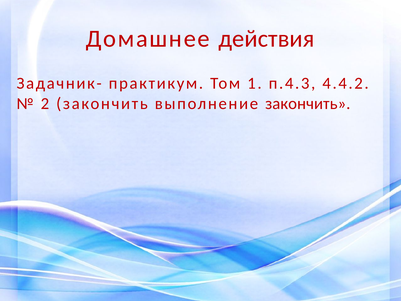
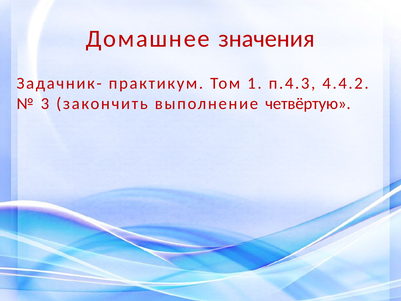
действия: действия -> значения (267, 39)
2: 2 -> 3 (45, 103)
выполнение закончить: закончить -> четвёртую (308, 103)
